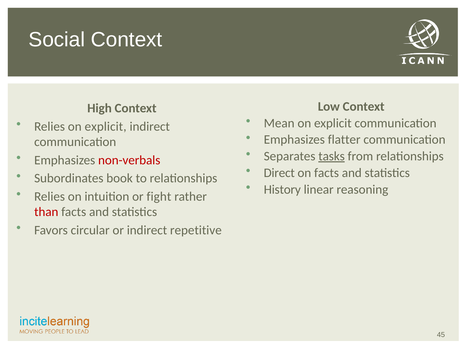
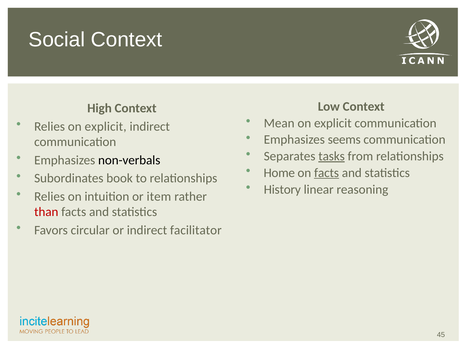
flatter: flatter -> seems (344, 140)
non-verbals colour: red -> black (129, 160)
Direct: Direct -> Home (279, 173)
facts underline: none -> present (327, 173)
fight: fight -> item (159, 197)
repetitive: repetitive -> facilitator (196, 230)
